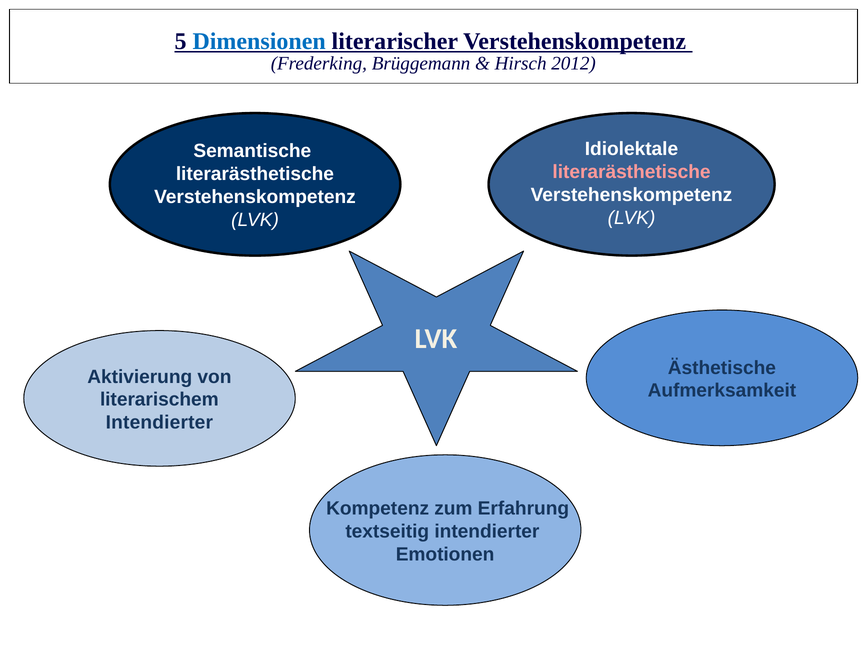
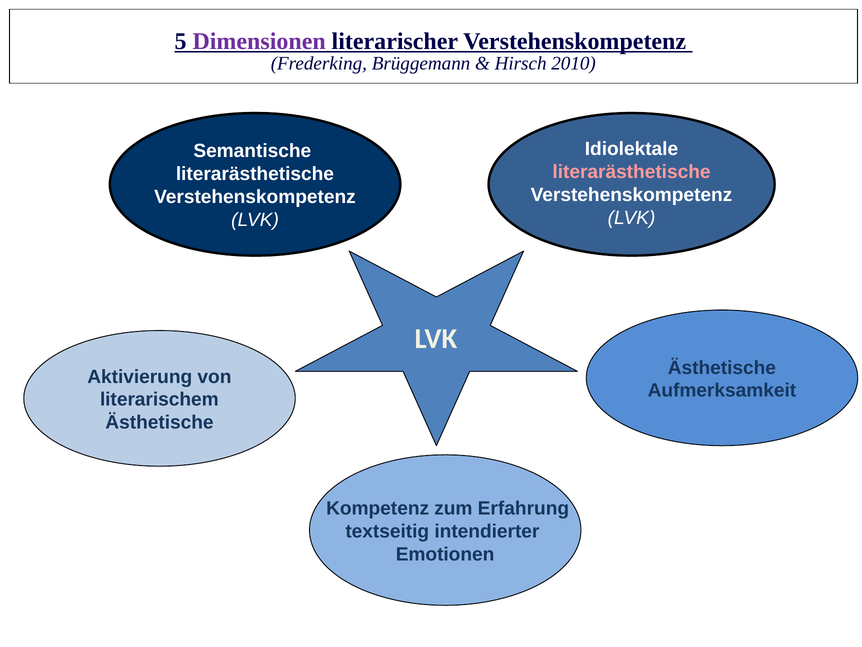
Dimensionen colour: blue -> purple (259, 41)
2012: 2012 -> 2010 (574, 63)
Intendierter: Intendierter -> Ästhetische (159, 422)
